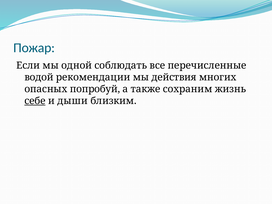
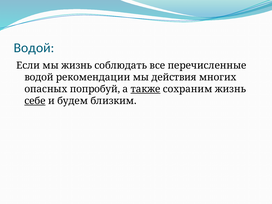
Пожар: Пожар -> Водой (34, 48)
мы одной: одной -> жизнь (77, 65)
также underline: none -> present (146, 89)
дыши: дыши -> будем (73, 101)
